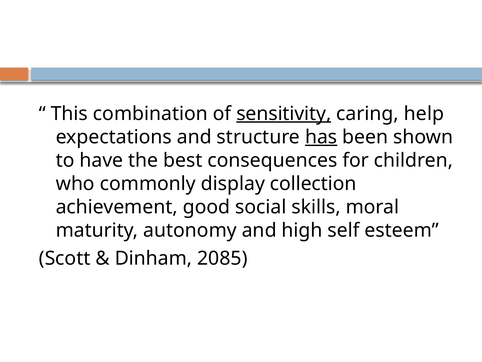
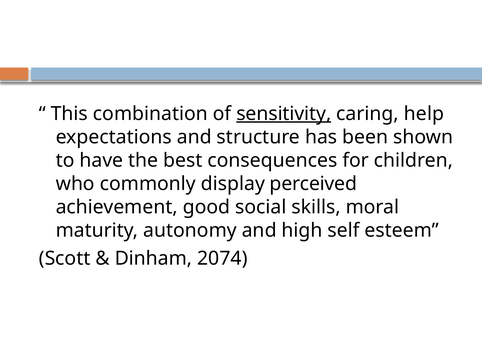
has underline: present -> none (321, 137)
collection: collection -> perceived (313, 183)
2085: 2085 -> 2074 (222, 258)
